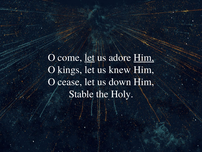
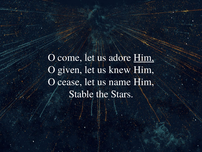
let underline: present -> none (90, 57)
kings: kings -> given (70, 70)
down: down -> name (120, 82)
Holy: Holy -> Stars (122, 94)
